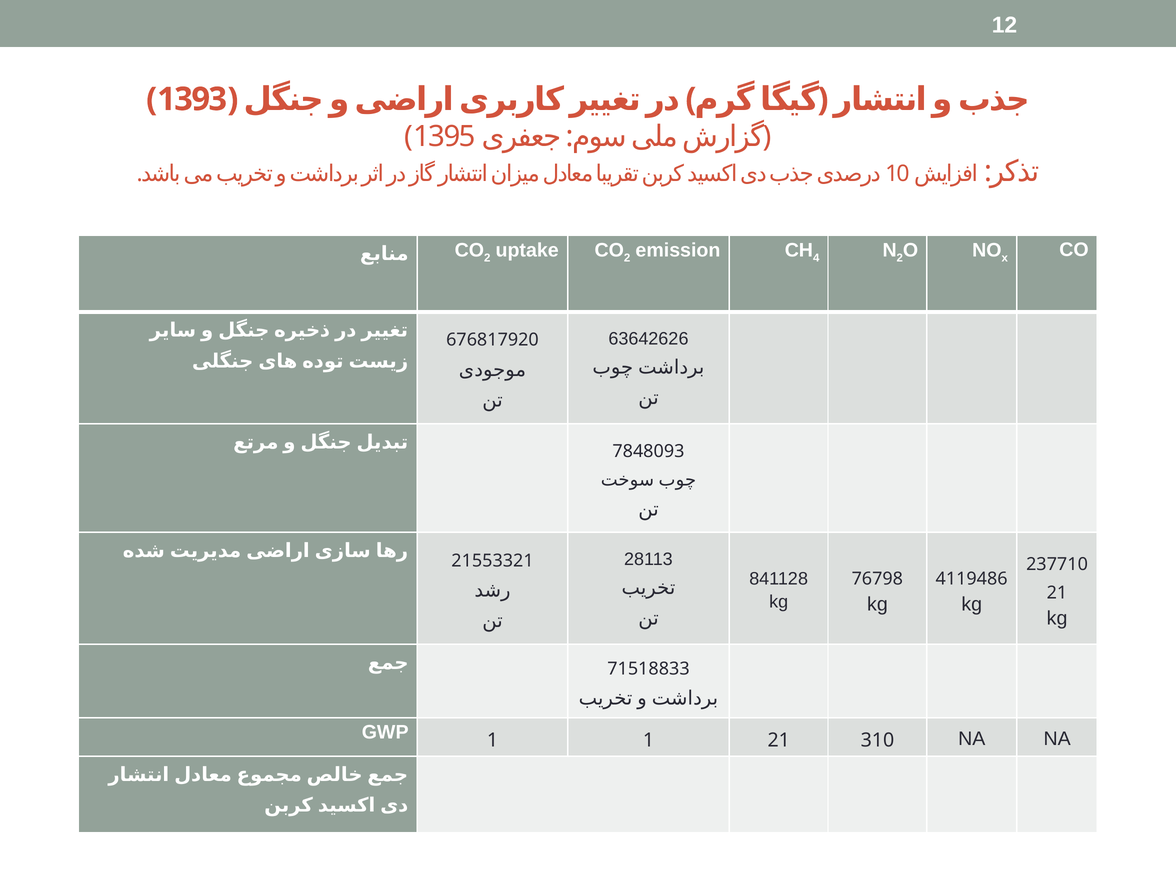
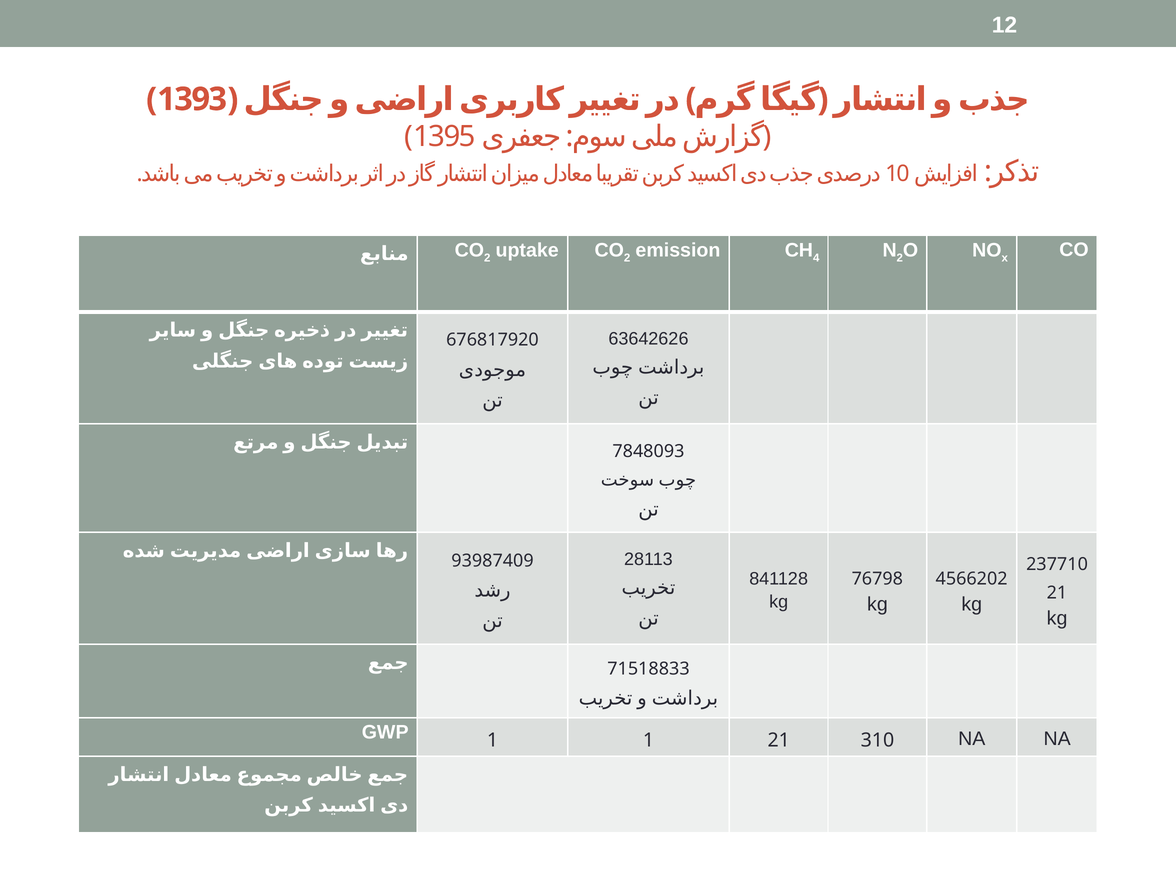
21553321: 21553321 -> 93987409 (493, 561)
4119486: 4119486 -> 4566202 (972, 579)
